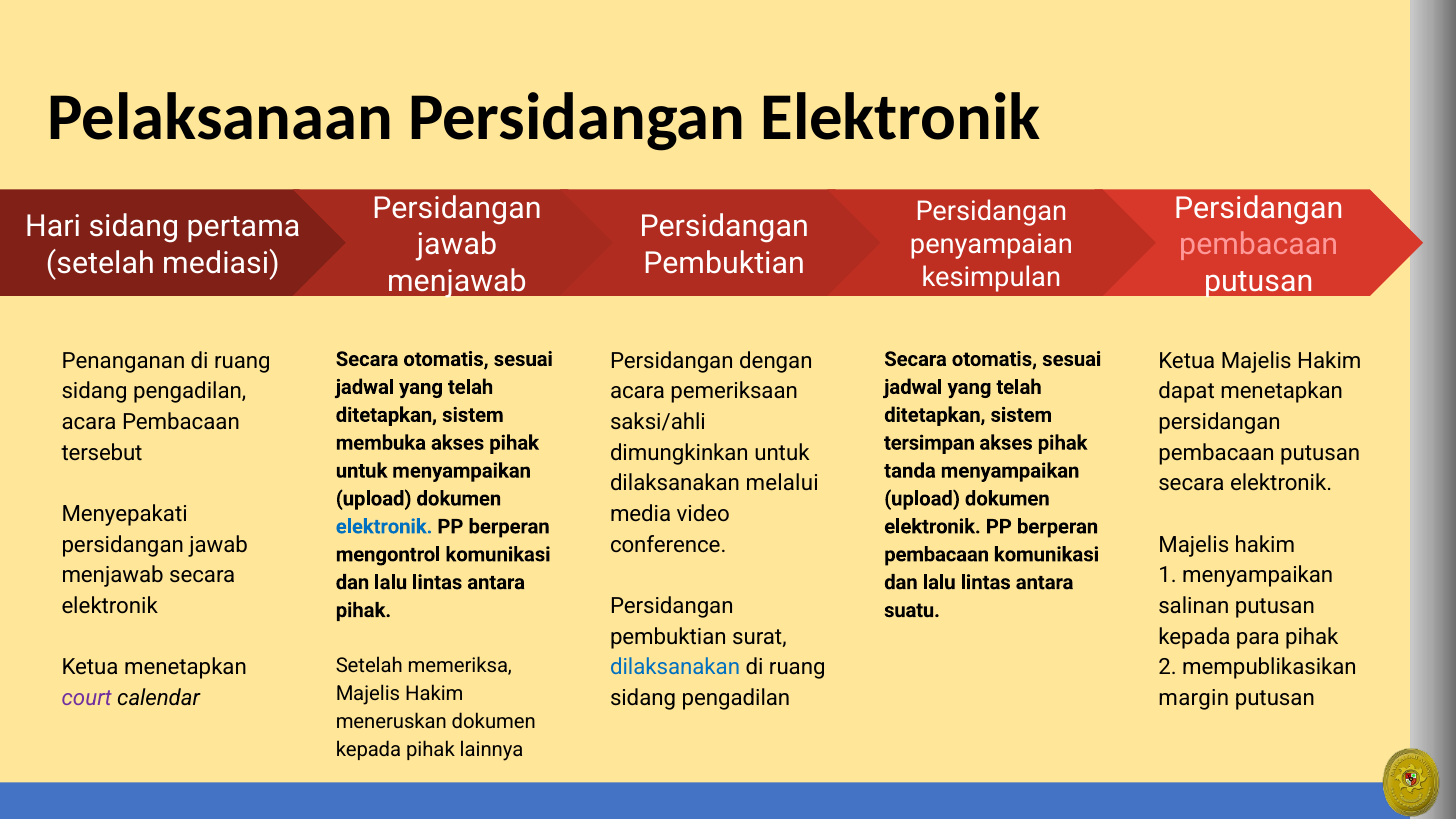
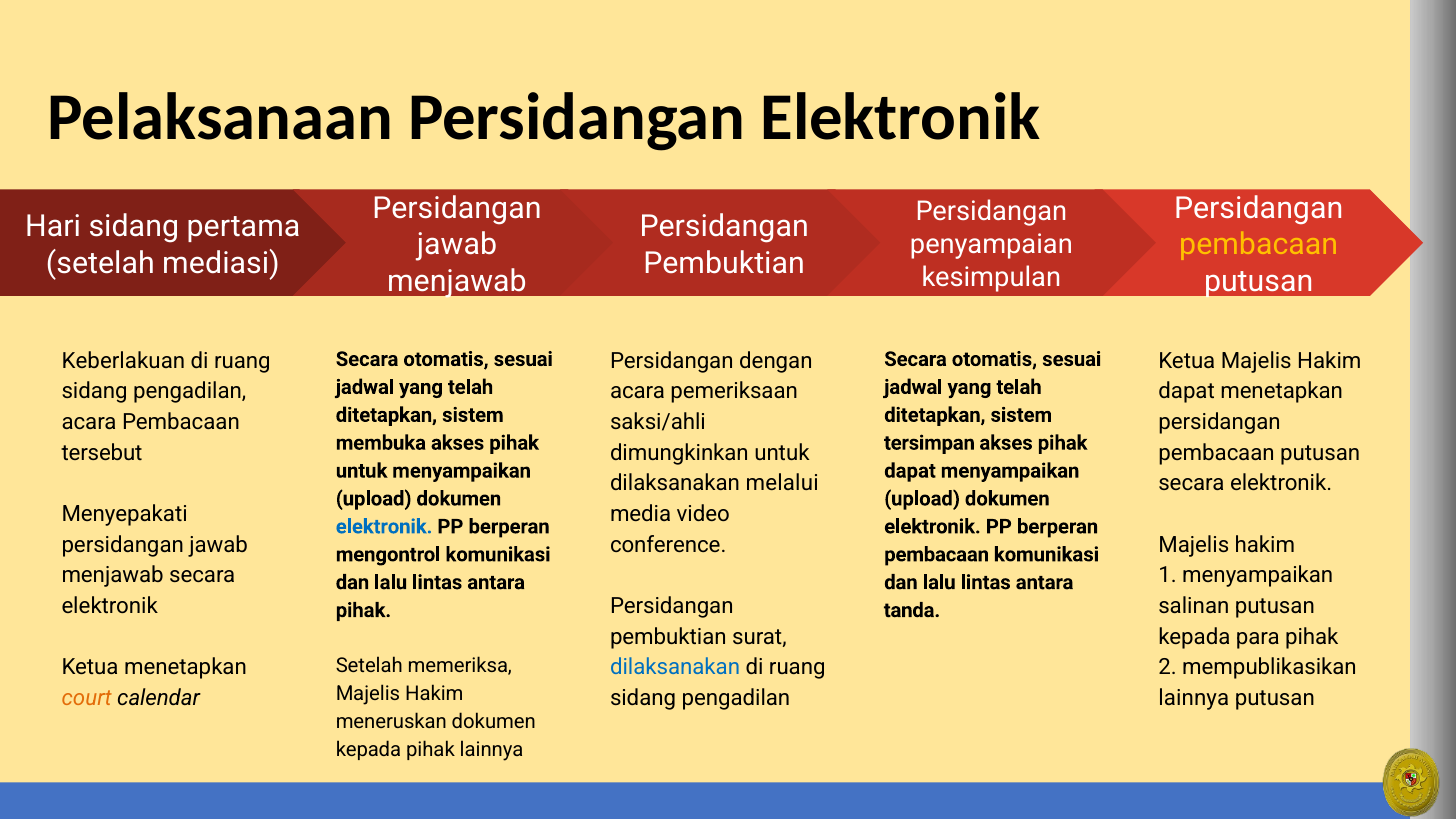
pembacaan colour: pink -> yellow (1259, 245)
Penanganan: Penanganan -> Keberlakuan (123, 361)
tanda: tanda -> dapat (910, 471)
suatu: suatu -> tanda (912, 610)
court colour: purple -> orange (87, 698)
margin: margin -> lainnya (1194, 698)
